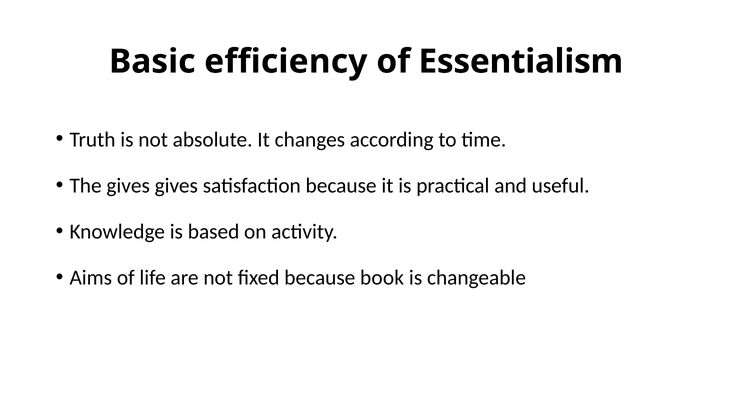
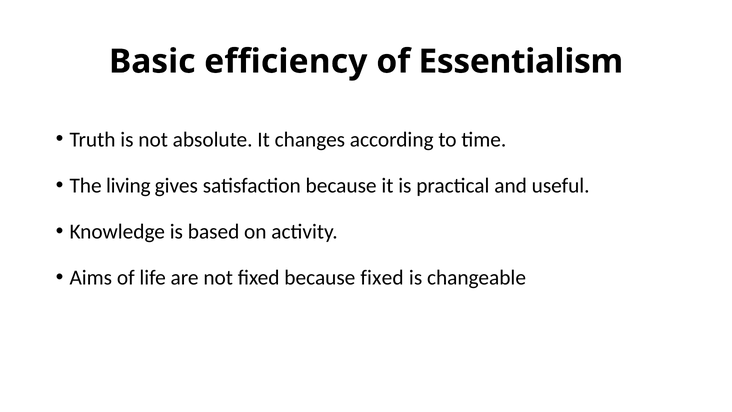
The gives: gives -> living (128, 186)
because book: book -> fixed (382, 278)
